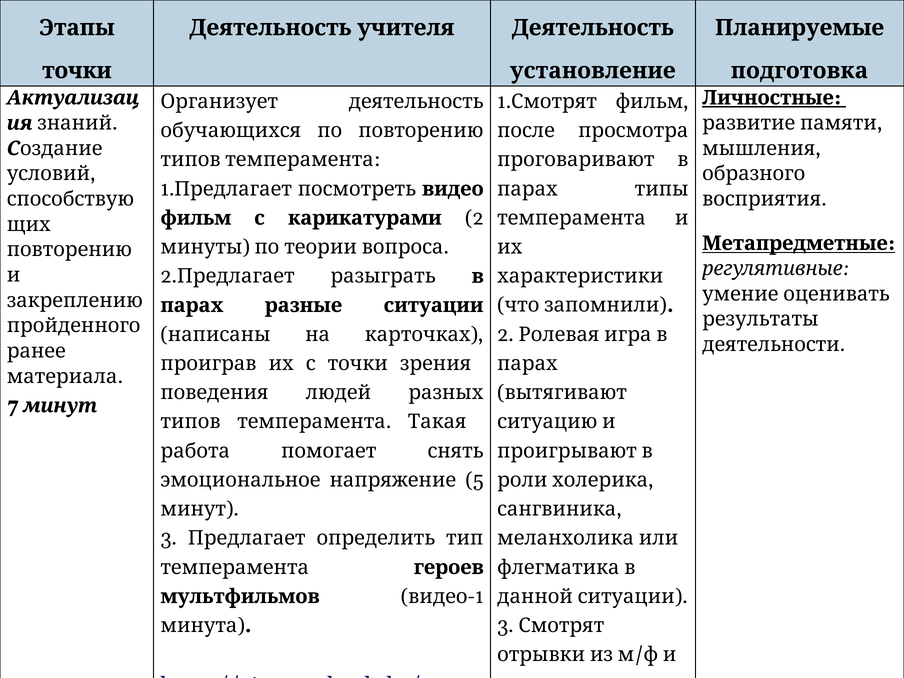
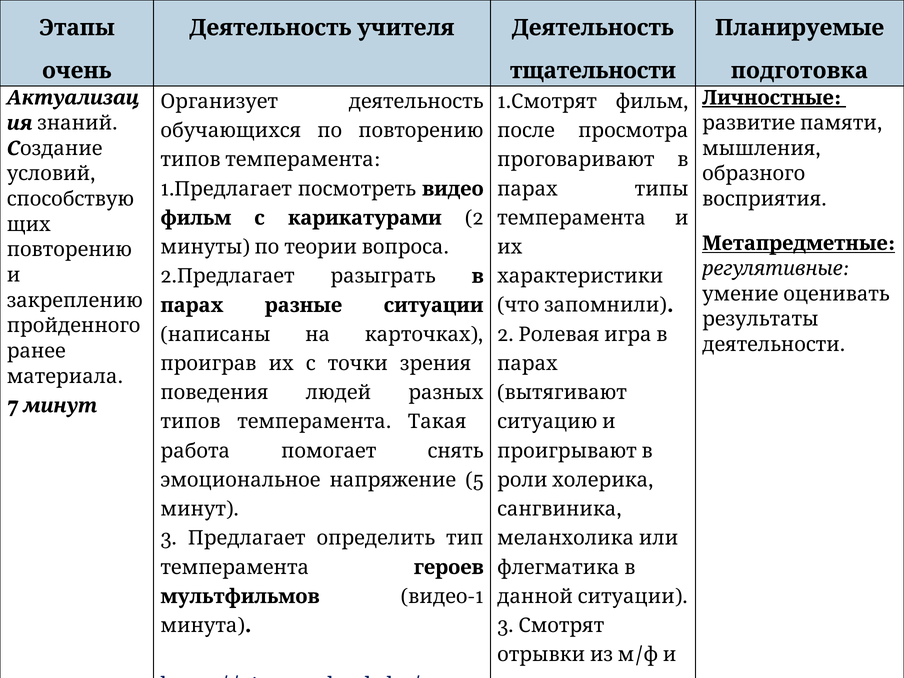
точки: точки -> очень (77, 71)
установление: установление -> тщательности (593, 71)
